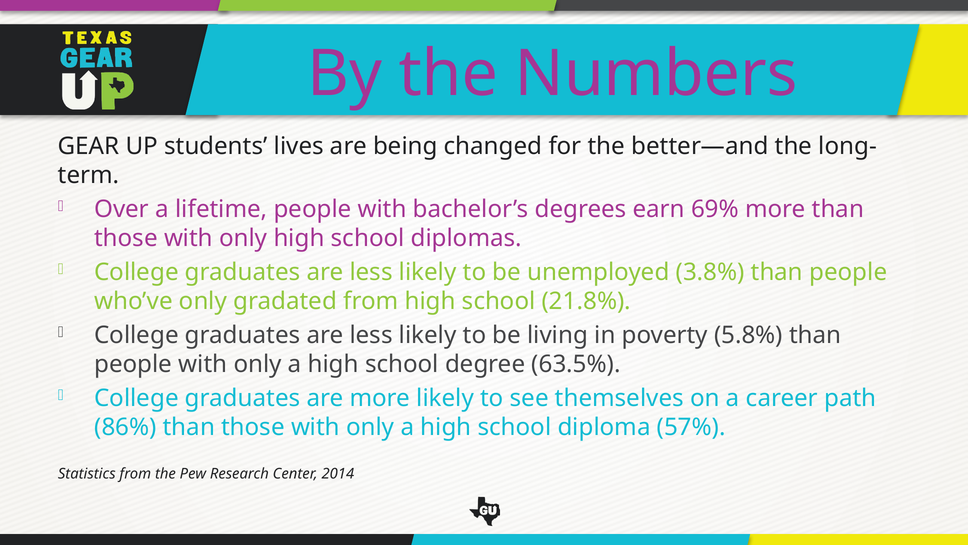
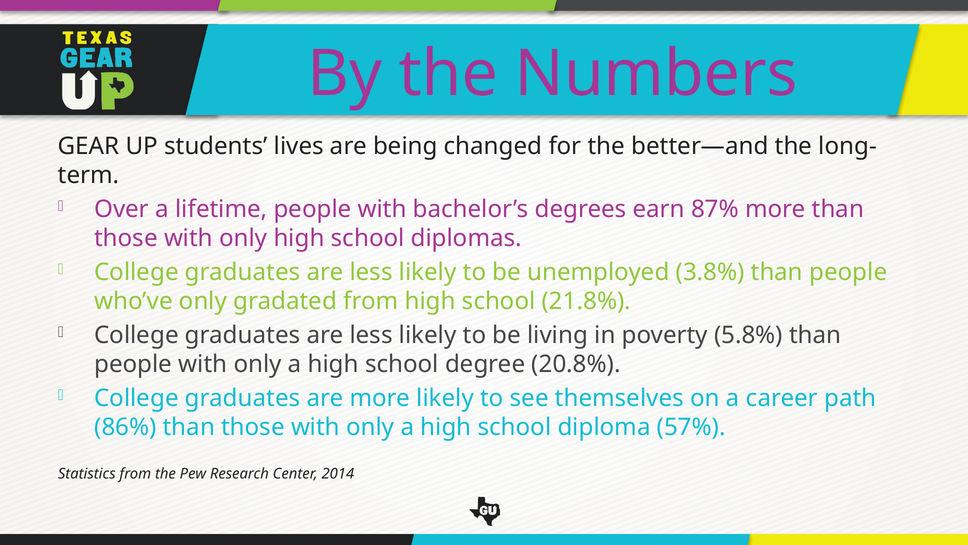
69%: 69% -> 87% (715, 209)
63.5%: 63.5% -> 20.8% (576, 364)
